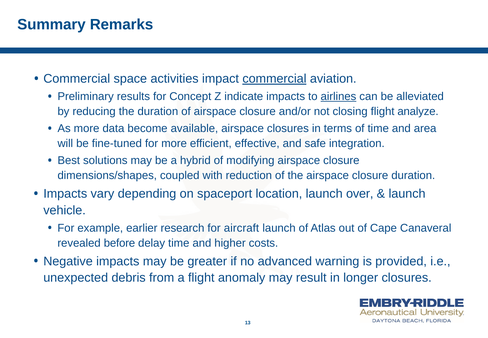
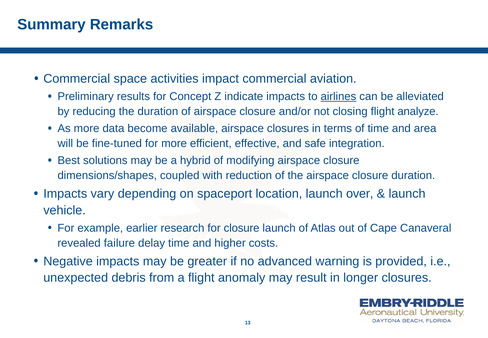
commercial underline: present -> none (274, 79)
for aircraft: aircraft -> closure (242, 228)
before: before -> failure (119, 243)
